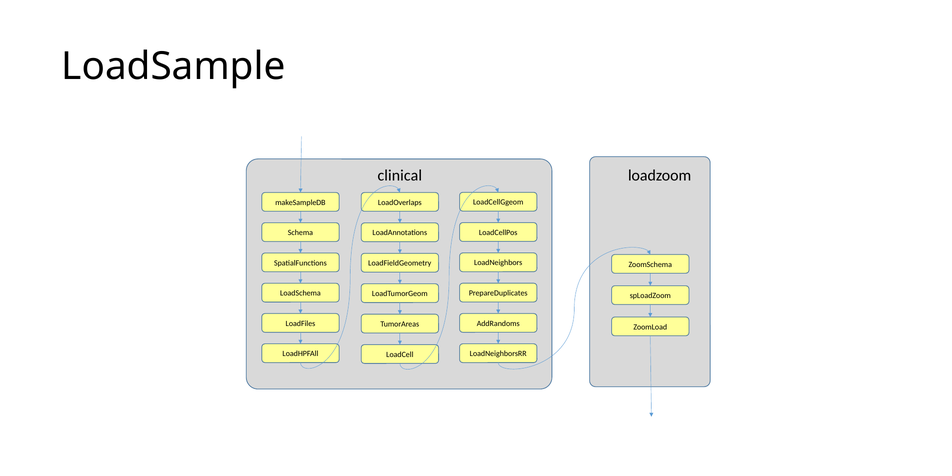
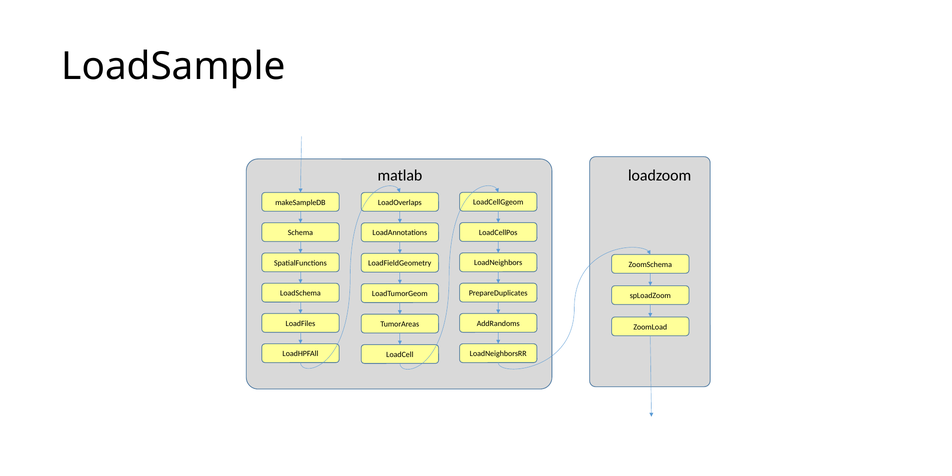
clinical: clinical -> matlab (400, 175)
